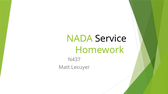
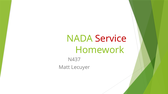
Service colour: black -> red (111, 39)
